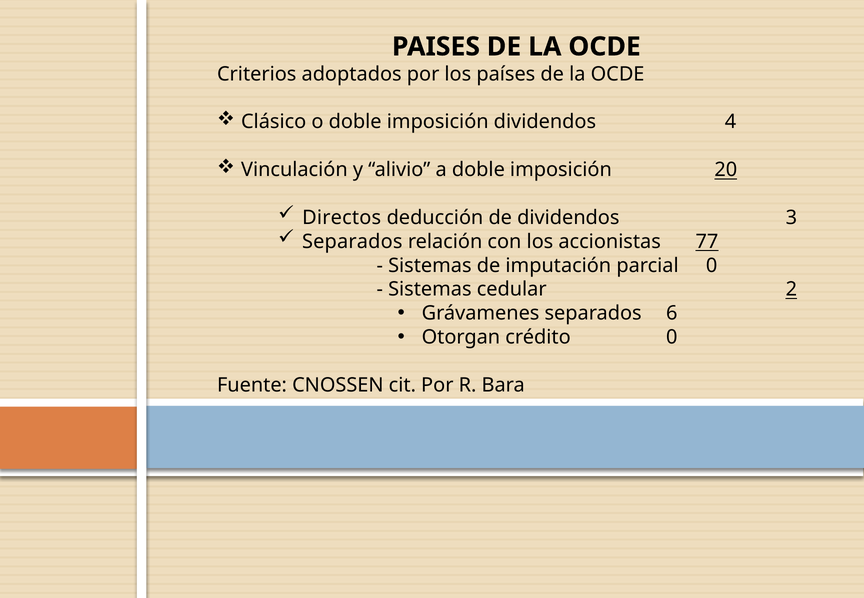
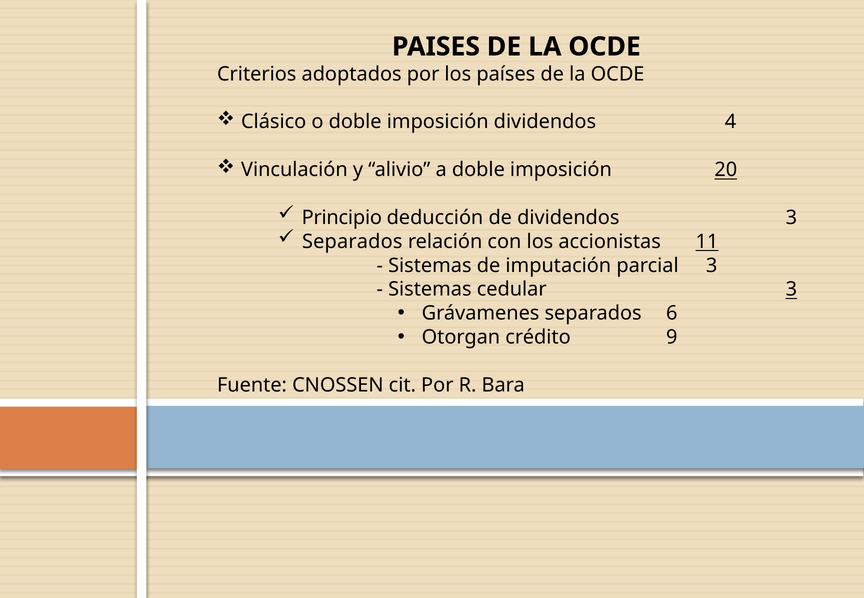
Directos: Directos -> Principio (342, 218)
77: 77 -> 11 (707, 242)
parcial 0: 0 -> 3 (712, 265)
cedular 2: 2 -> 3 (791, 289)
crédito 0: 0 -> 9 (672, 337)
